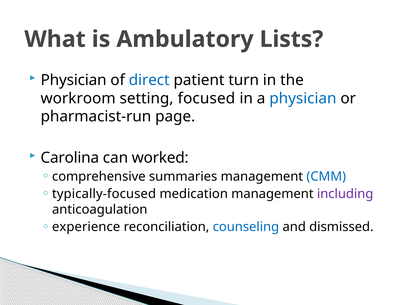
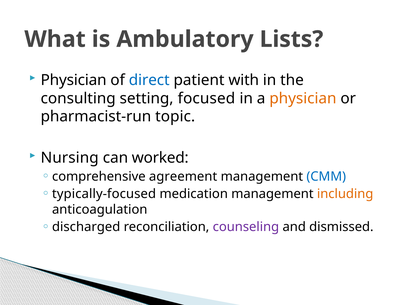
turn: turn -> with (244, 80)
workroom: workroom -> consulting (78, 98)
physician colour: blue -> orange (303, 98)
page: page -> topic (175, 117)
Carolina: Carolina -> Nursing (70, 158)
summaries: summaries -> agreement (183, 177)
including colour: purple -> orange (345, 194)
experience: experience -> discharged (86, 227)
counseling colour: blue -> purple (246, 227)
